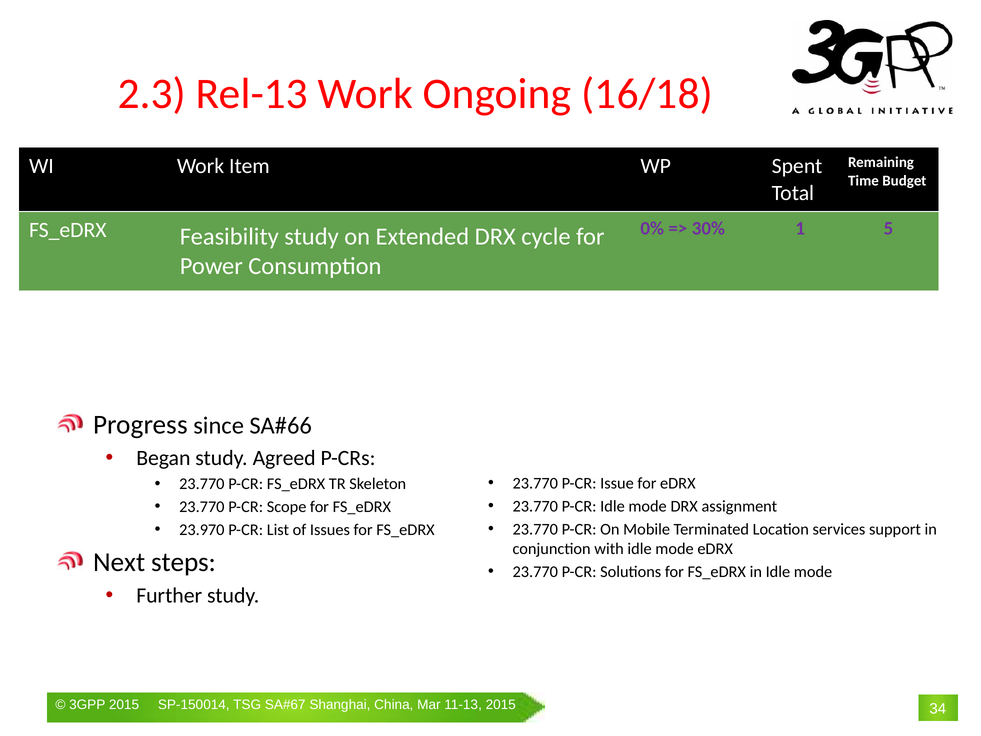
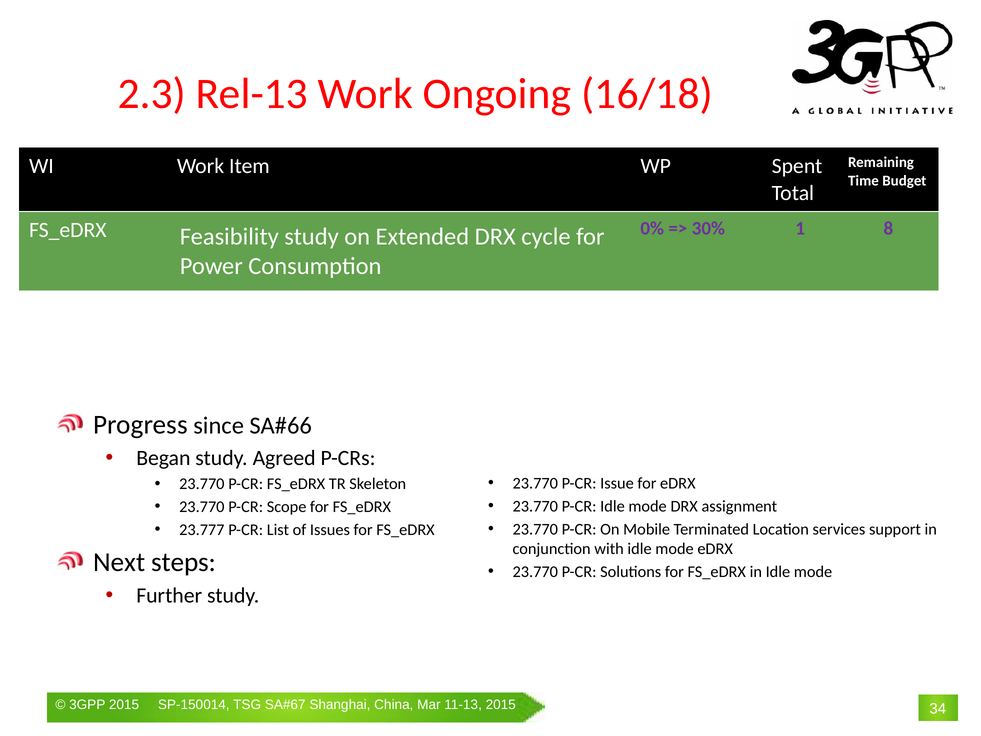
5: 5 -> 8 (888, 228)
23.970: 23.970 -> 23.777 (202, 530)
